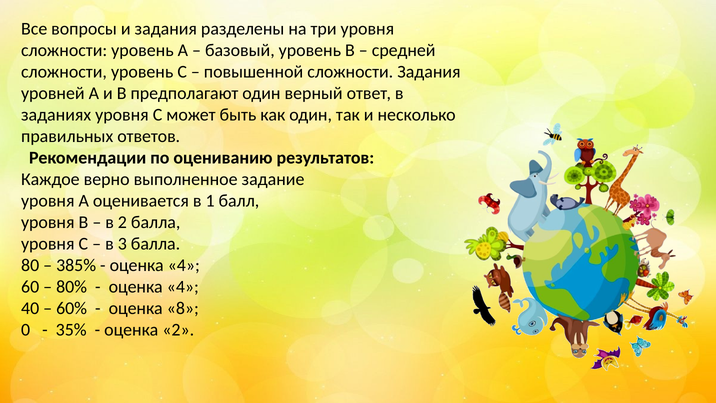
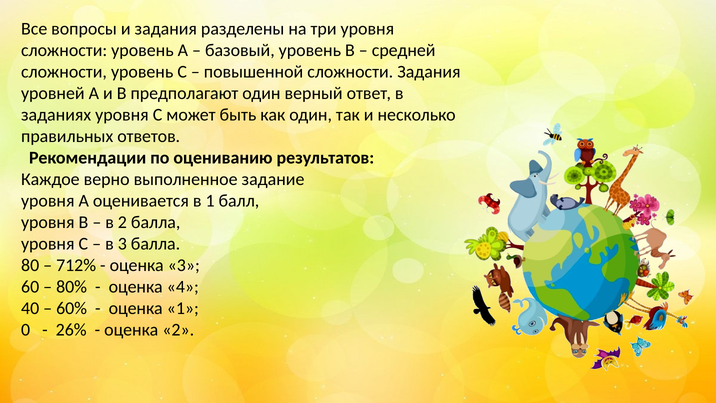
385%: 385% -> 712% (76, 265)
4: 4 -> 3 (184, 265)
оценка 8: 8 -> 1 (183, 308)
35%: 35% -> 26% (71, 330)
